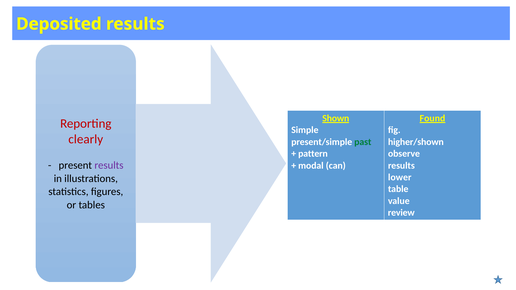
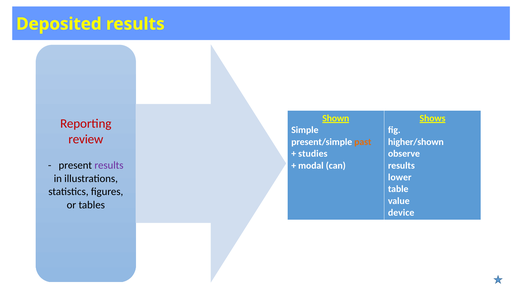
Found: Found -> Shows (433, 118)
clearly: clearly -> review (86, 139)
past colour: green -> orange (363, 142)
pattern: pattern -> studies (313, 154)
review: review -> device (401, 213)
